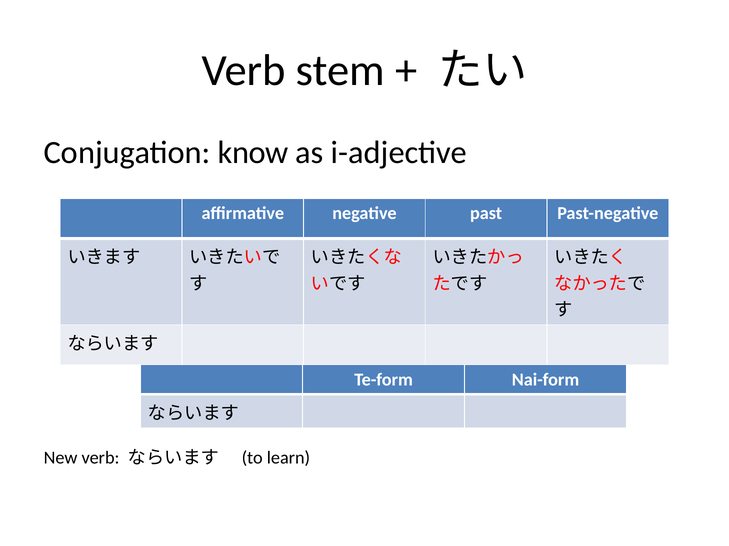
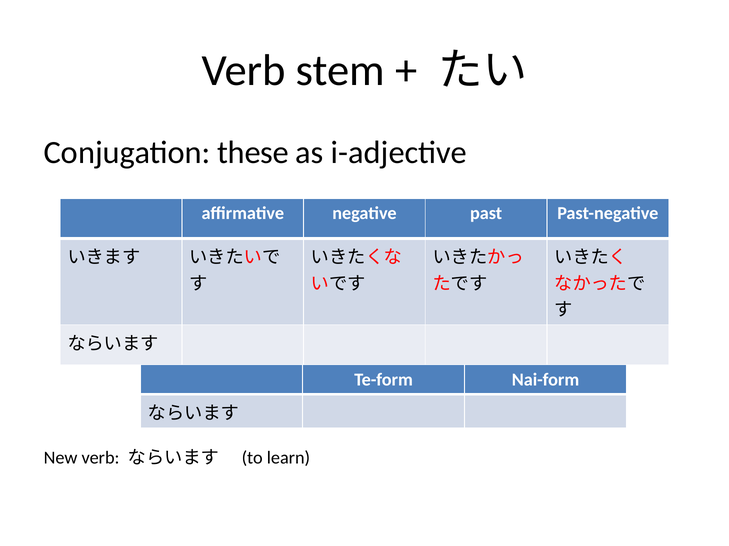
know: know -> these (253, 153)
